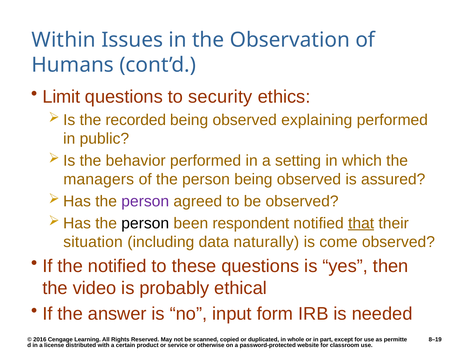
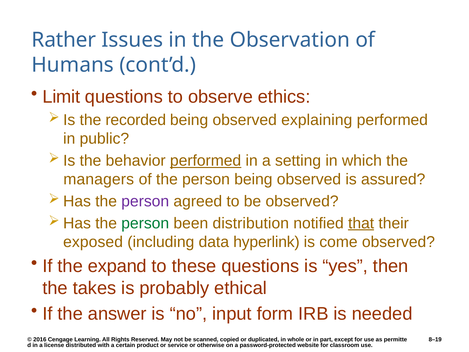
Within: Within -> Rather (64, 40)
security: security -> observe (220, 97)
performed underline: none -> present (206, 161)
person colour: black -> green (145, 223)
respondent: respondent -> distribution (251, 223)
situation: situation -> exposed (93, 242)
naturally: naturally -> hyperlink (266, 242)
the notified: notified -> expand (117, 266)
video: video -> takes (95, 288)
